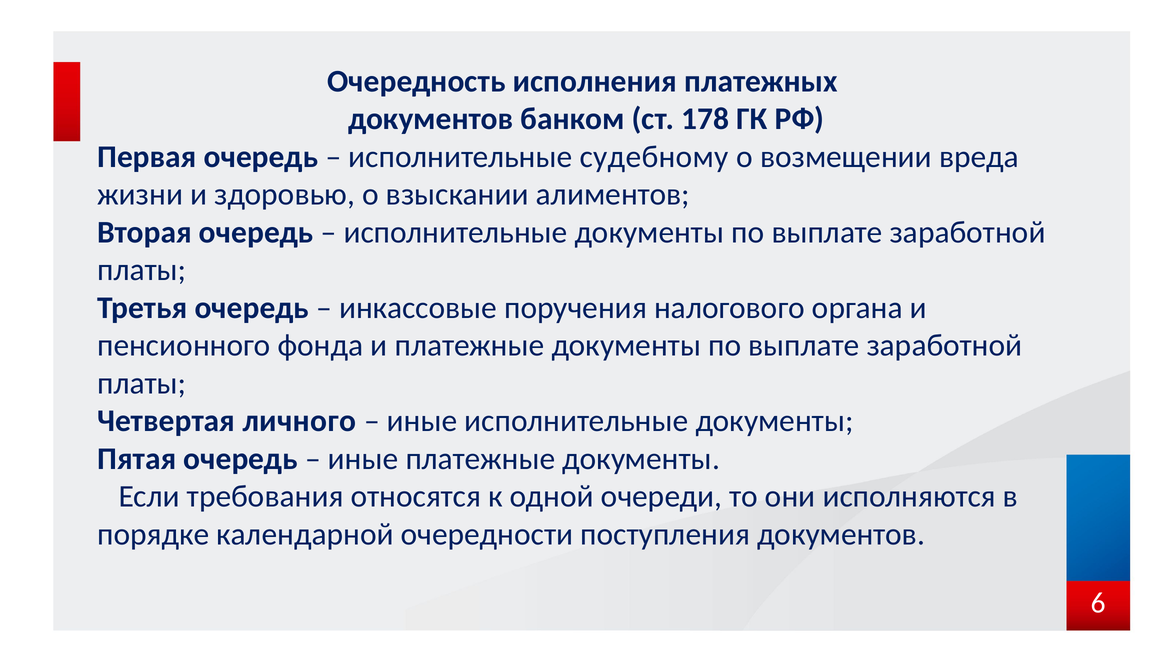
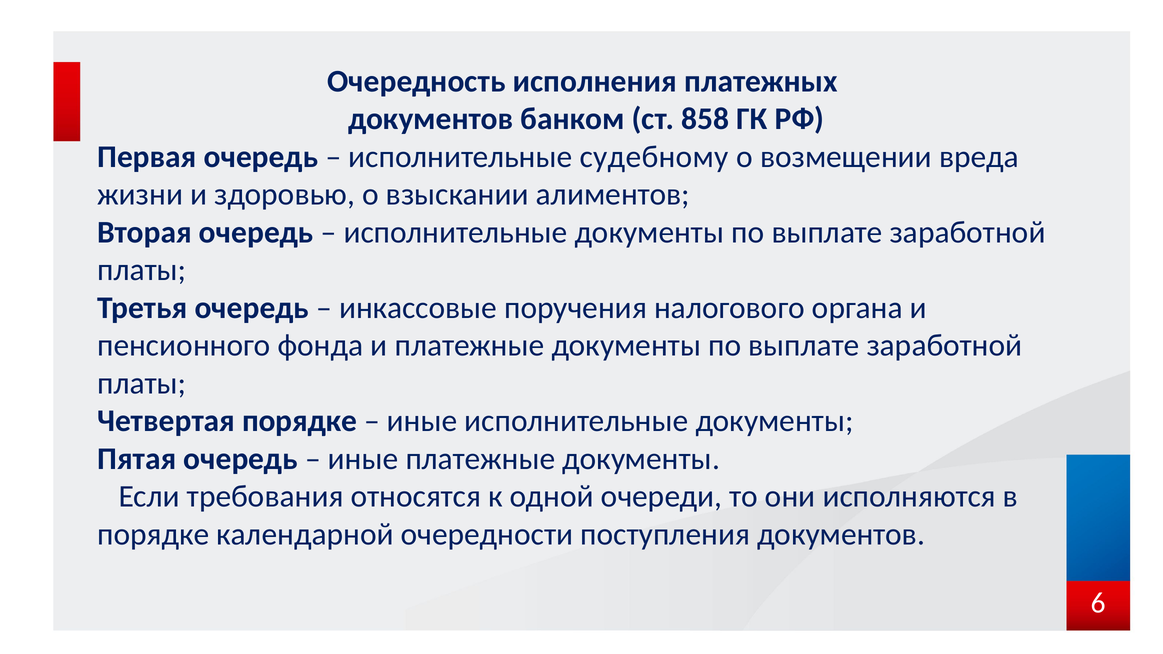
178: 178 -> 858 (705, 119)
Четвертая личного: личного -> порядке (300, 421)
